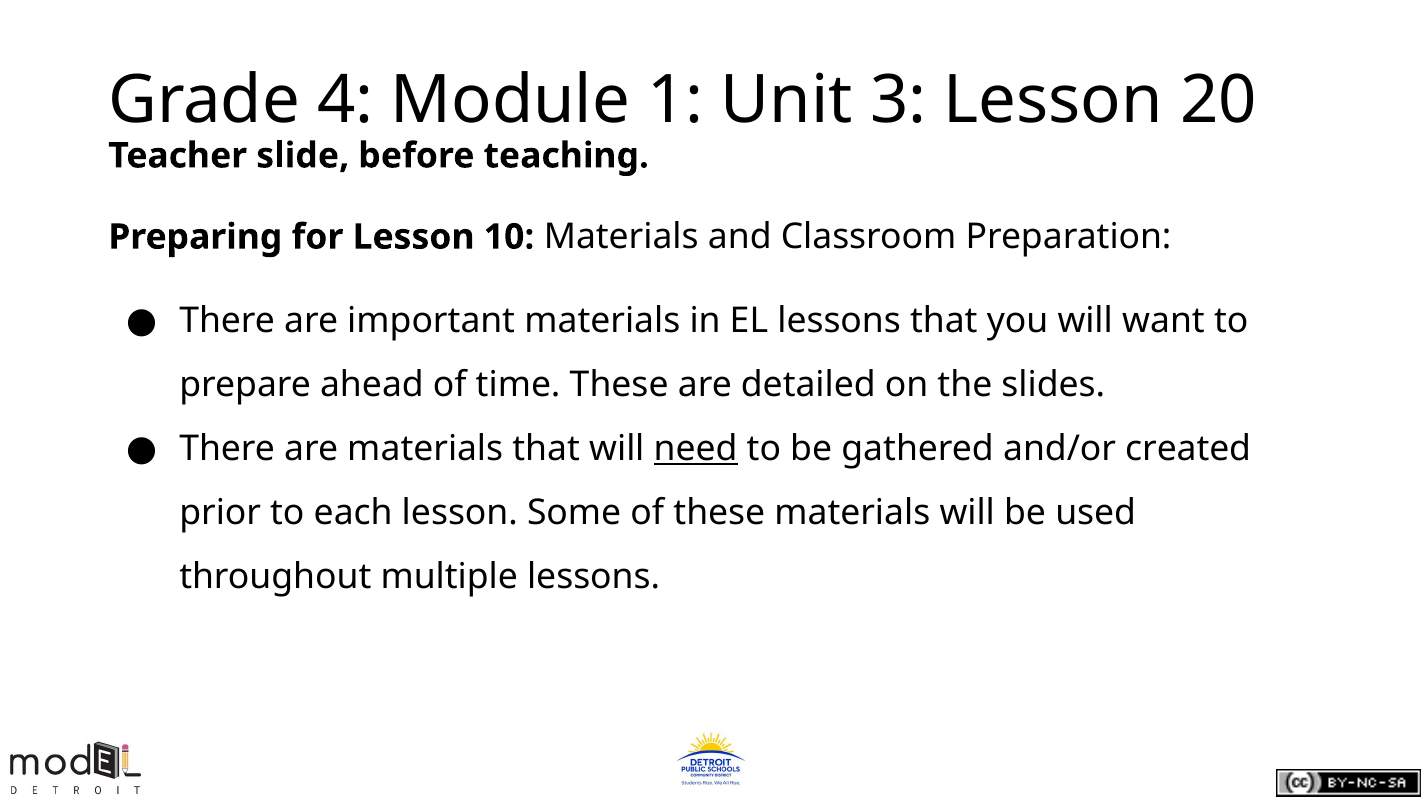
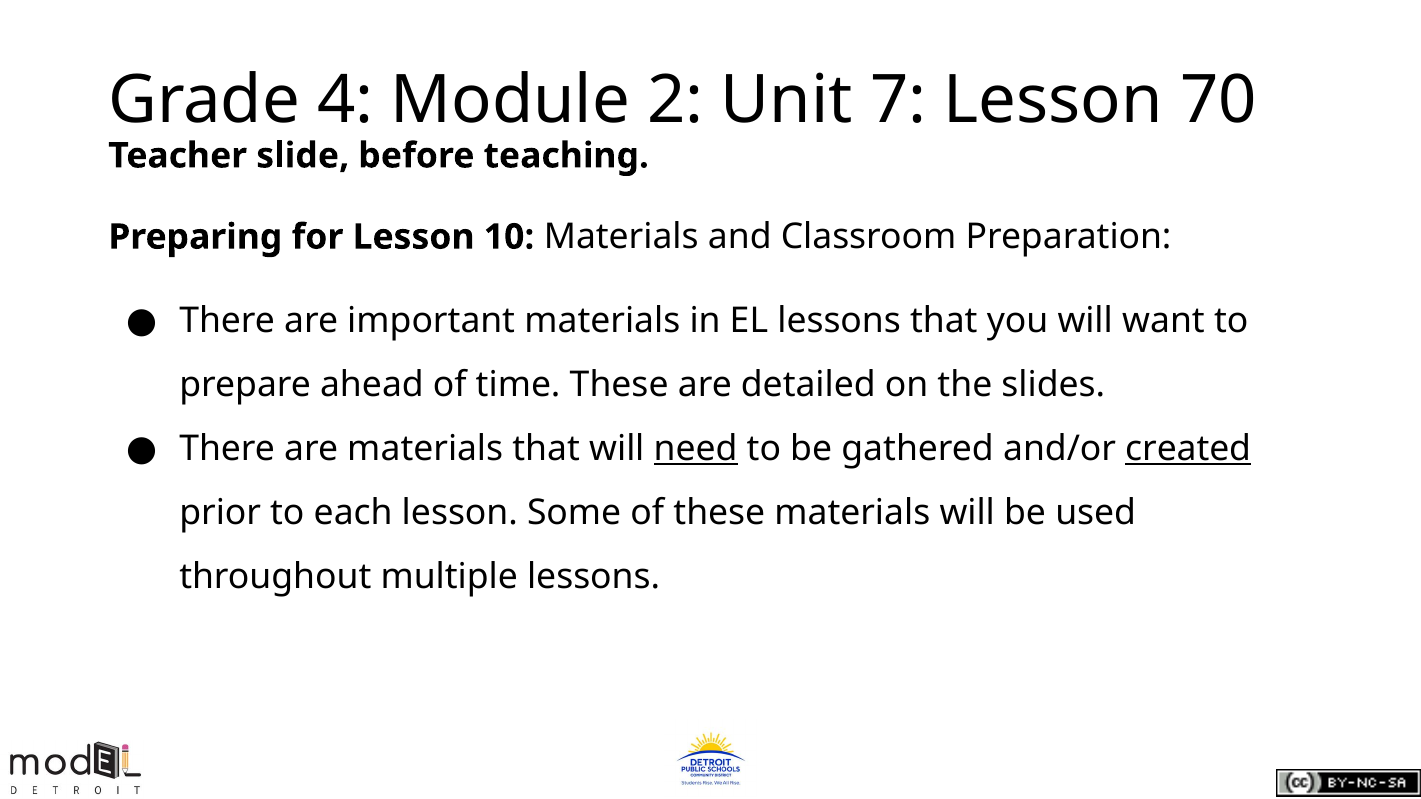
1: 1 -> 2 (675, 100)
3: 3 -> 7 (898, 100)
20: 20 -> 70 (1219, 100)
created underline: none -> present (1188, 449)
